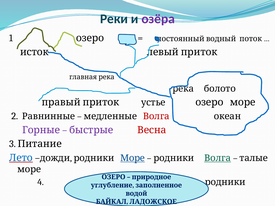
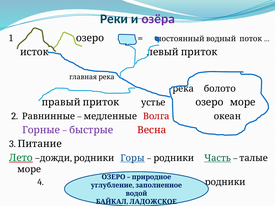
Лето colour: blue -> green (21, 158)
родники Море: Море -> Горы (133, 158)
родники Волга: Волга -> Часть (218, 158)
